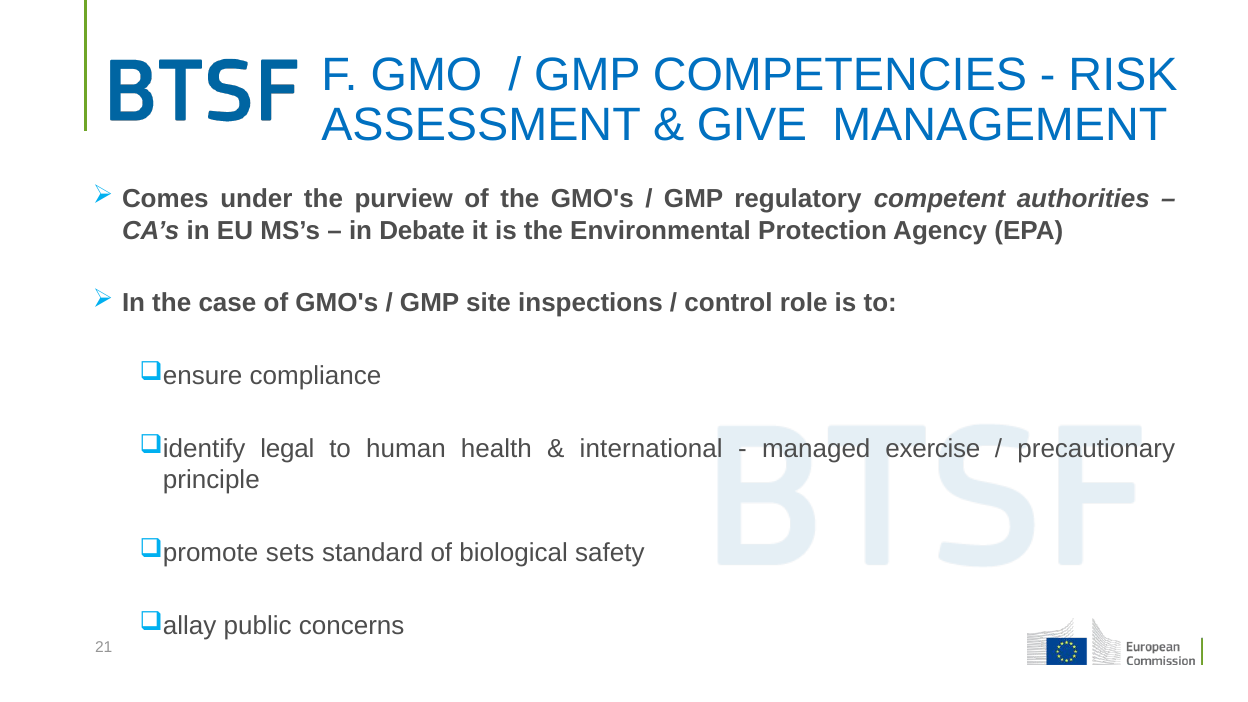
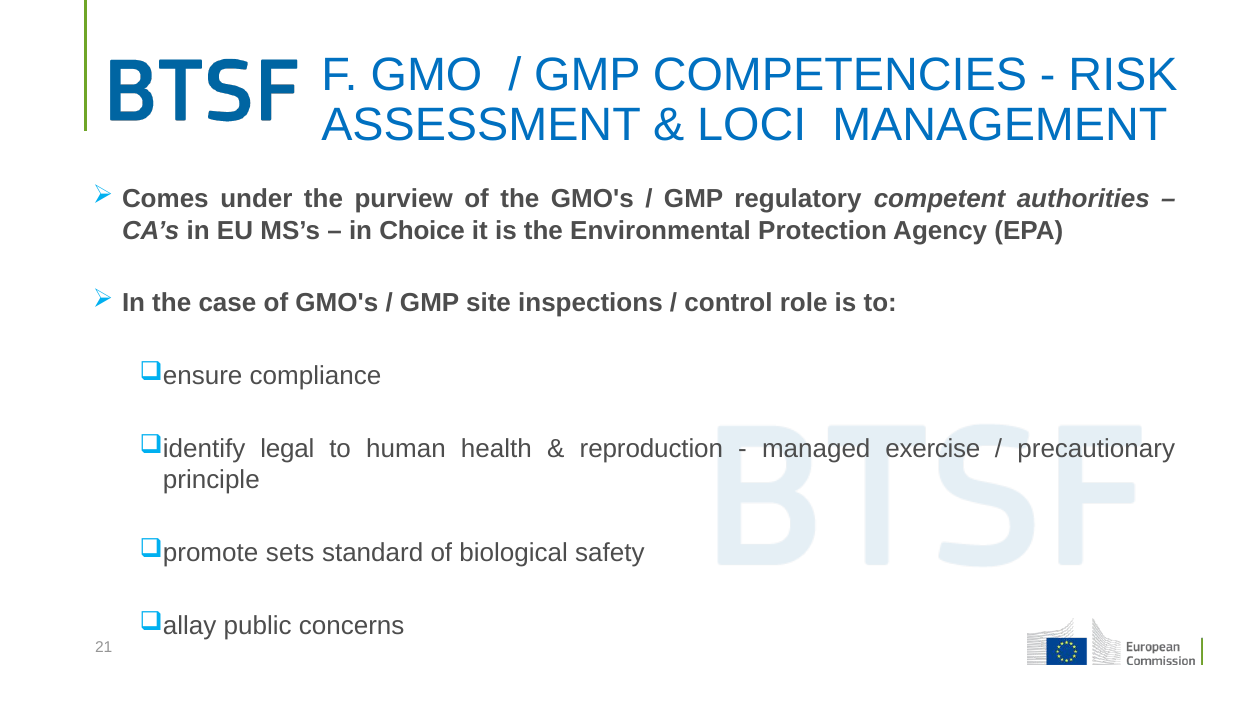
GIVE: GIVE -> LOCI (752, 126)
Debate: Debate -> Choice (422, 230)
international: international -> reproduction (651, 449)
